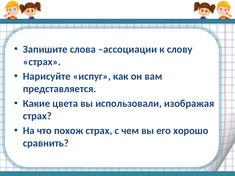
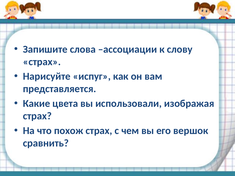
хорошо: хорошо -> вершок (191, 131)
